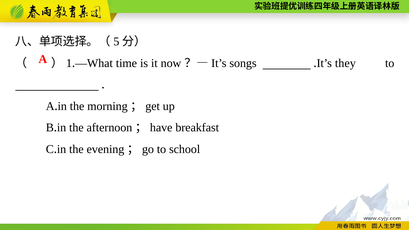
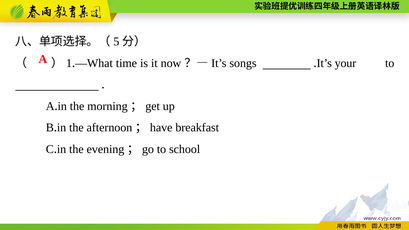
they: they -> your (345, 63)
